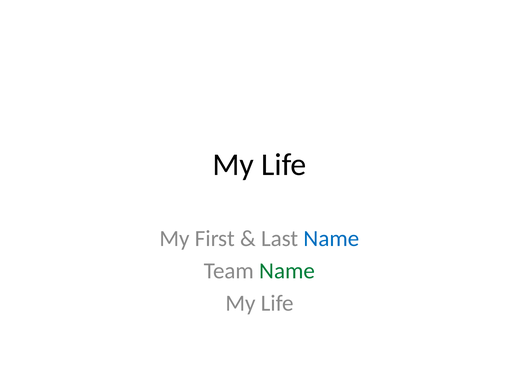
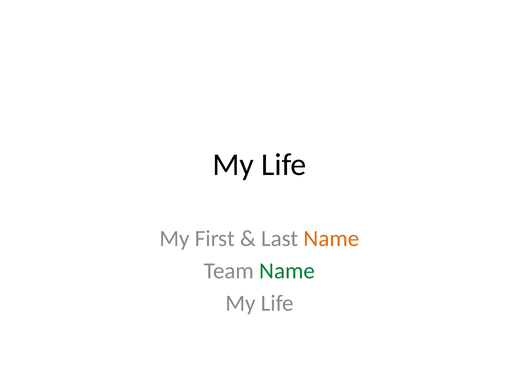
Name colour: blue -> orange (331, 239)
